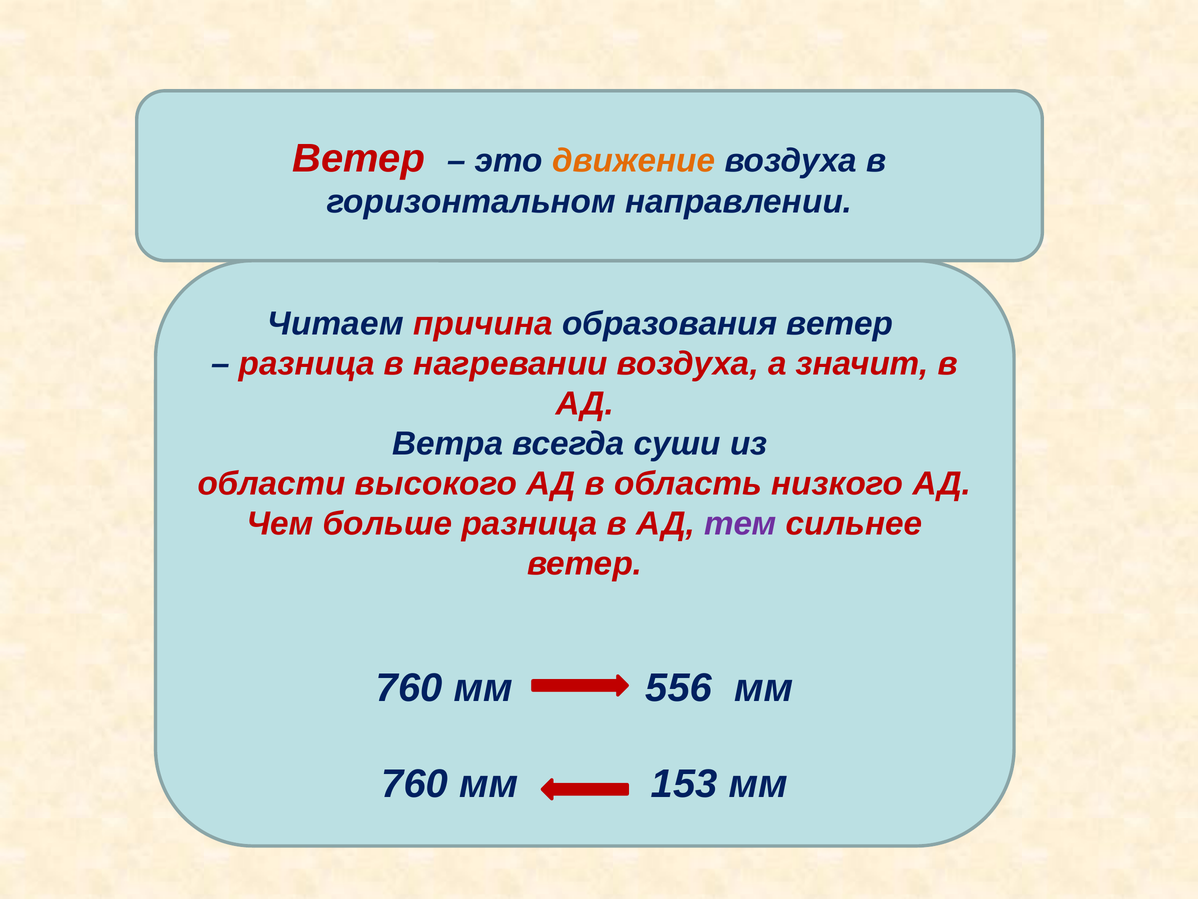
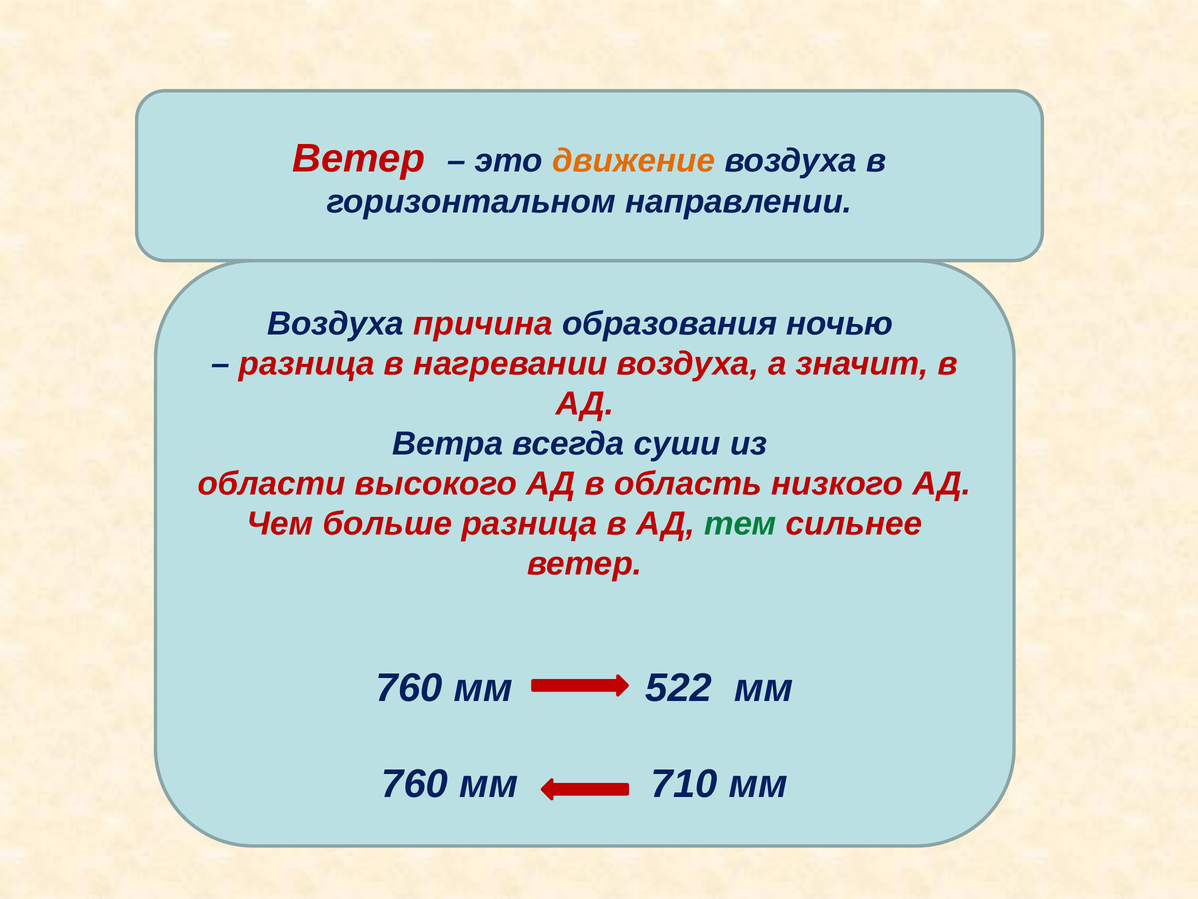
Читаем: Читаем -> Воздуха (336, 324)
образования ветер: ветер -> ночью (840, 324)
тем colour: purple -> green (740, 523)
556: 556 -> 522 (679, 688)
153: 153 -> 710 (684, 783)
